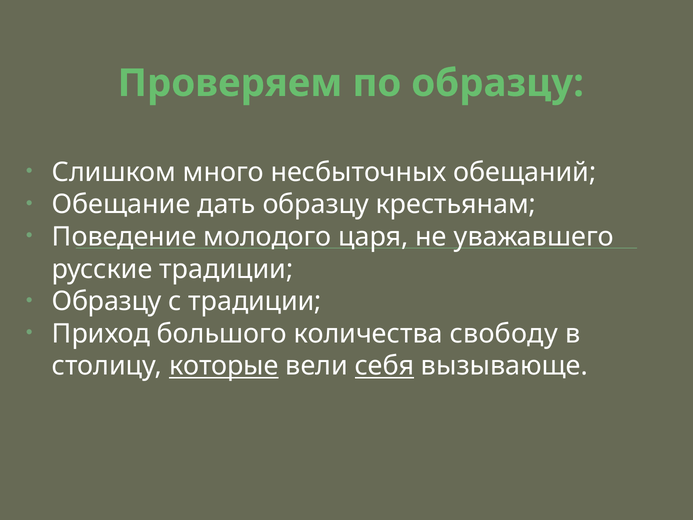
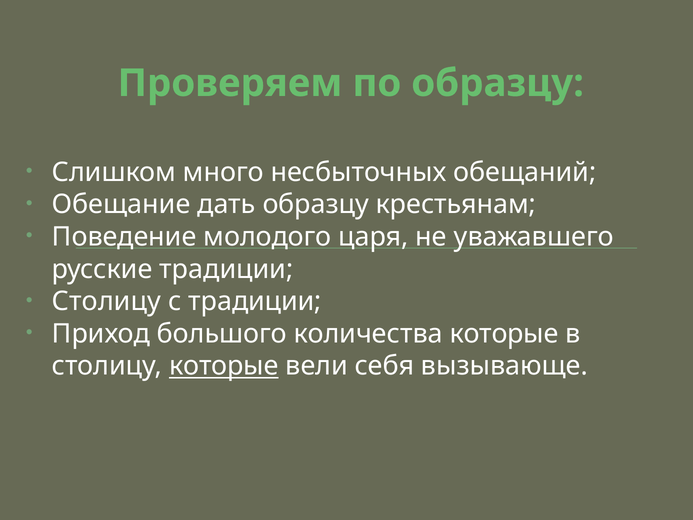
Образцу: Образцу -> Столицу (107, 301)
количества свободу: свободу -> которые (504, 334)
себя underline: present -> none (385, 366)
